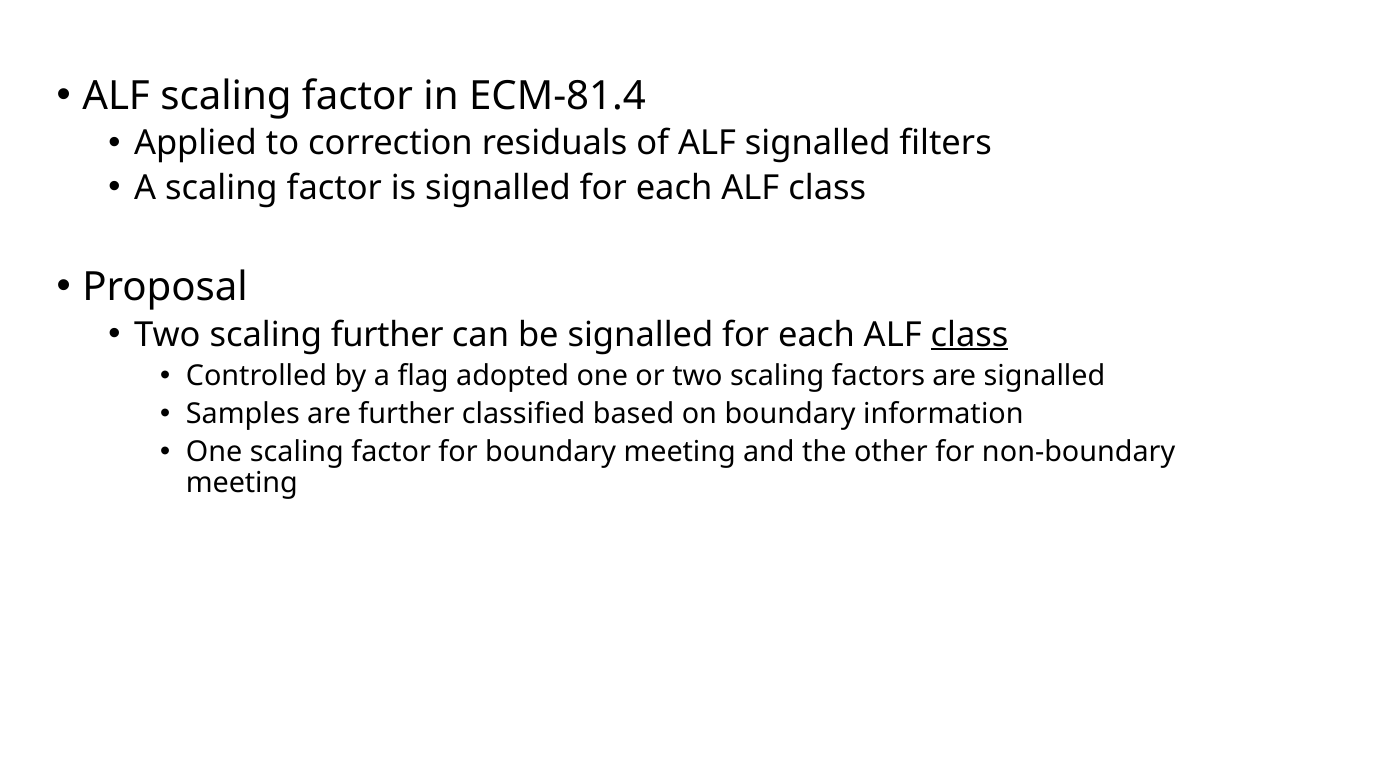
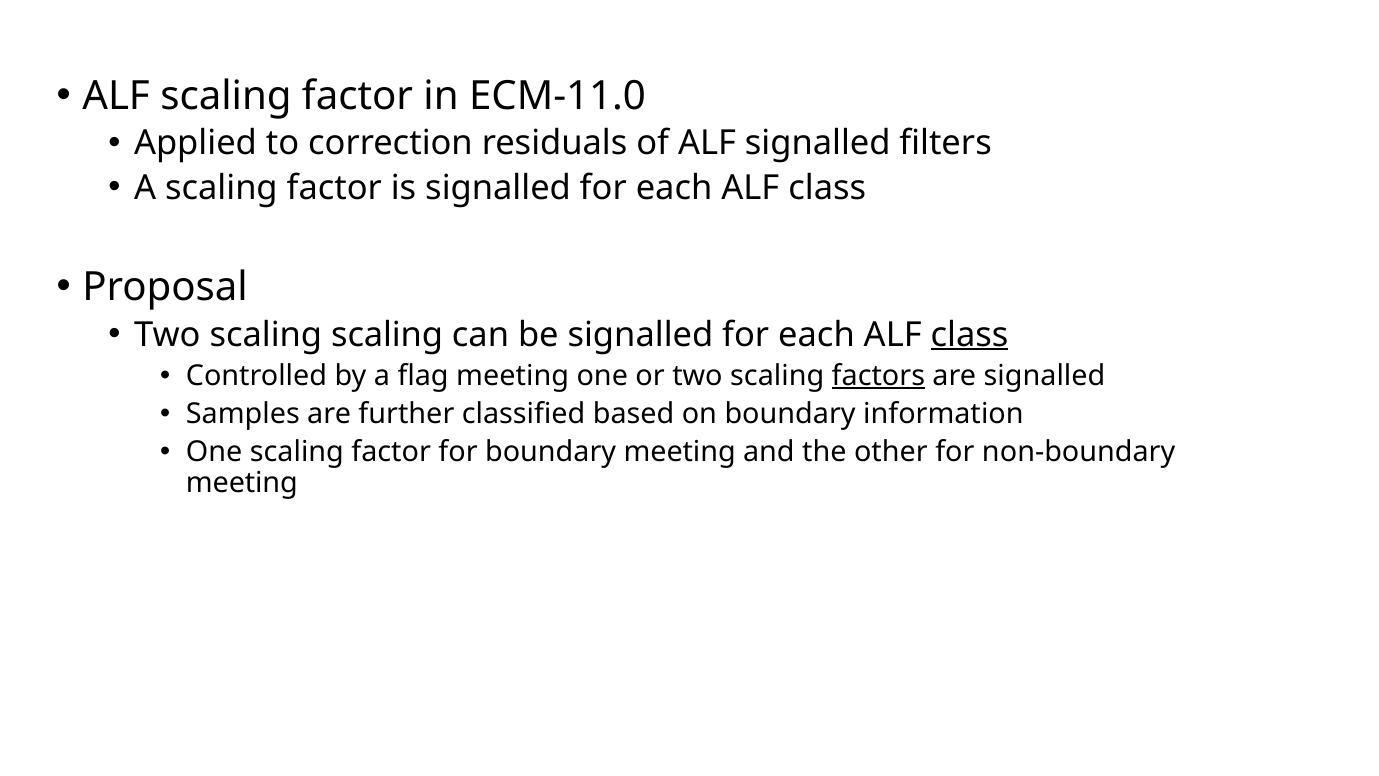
ECM-81.4: ECM-81.4 -> ECM-11.0 (557, 96)
scaling further: further -> scaling (387, 334)
flag adopted: adopted -> meeting (513, 376)
factors underline: none -> present (878, 376)
